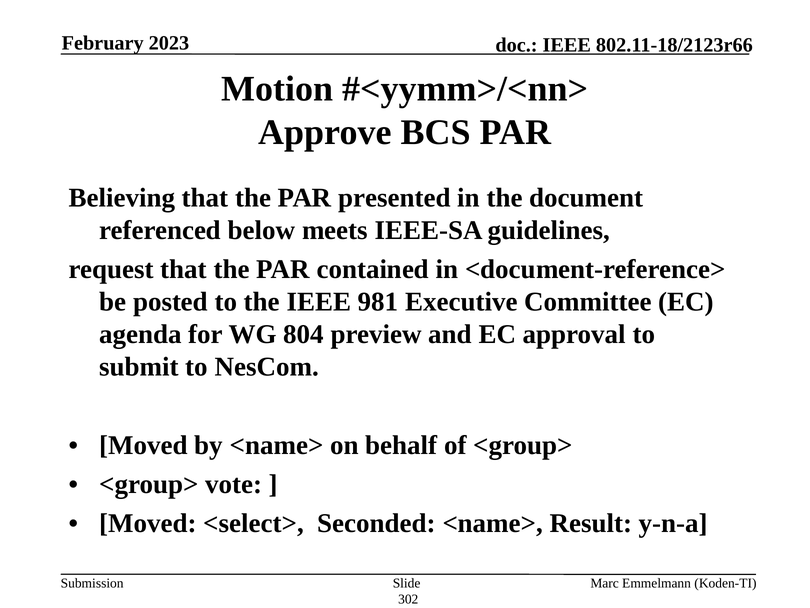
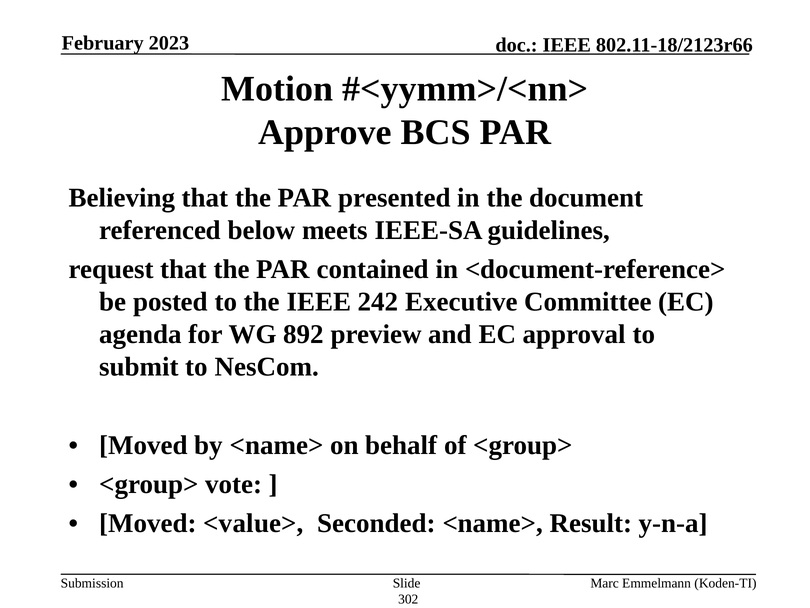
981: 981 -> 242 (378, 302)
804: 804 -> 892 (304, 334)
<select>: <select> -> <value> (254, 523)
